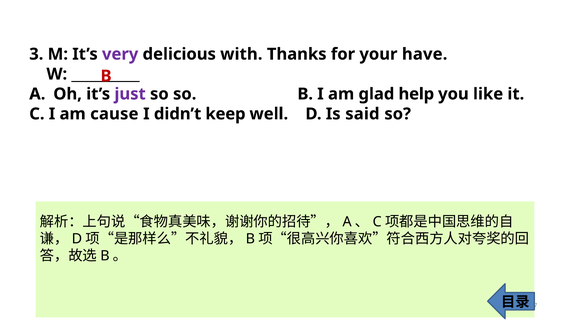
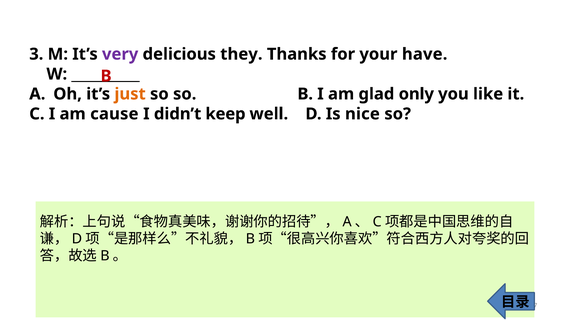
with: with -> they (241, 54)
just colour: purple -> orange (130, 94)
help: help -> only (416, 94)
said: said -> nice (362, 114)
